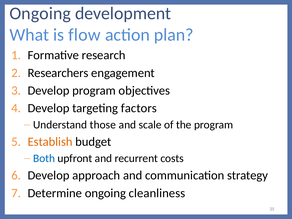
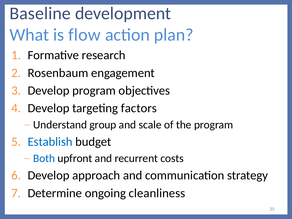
Ongoing: Ongoing -> Baseline (40, 13)
Researchers: Researchers -> Rosenbaum (58, 73)
those: those -> group (103, 125)
Establish colour: orange -> blue (50, 142)
